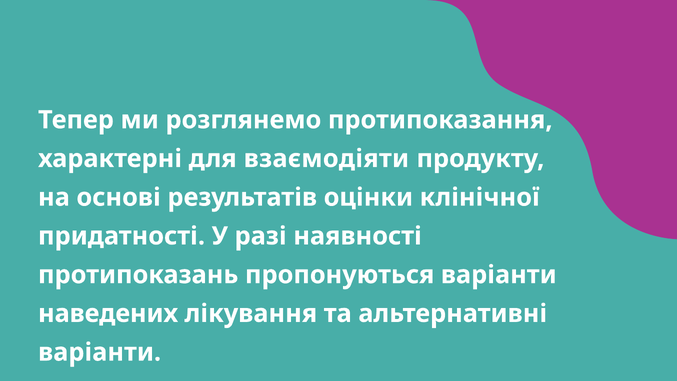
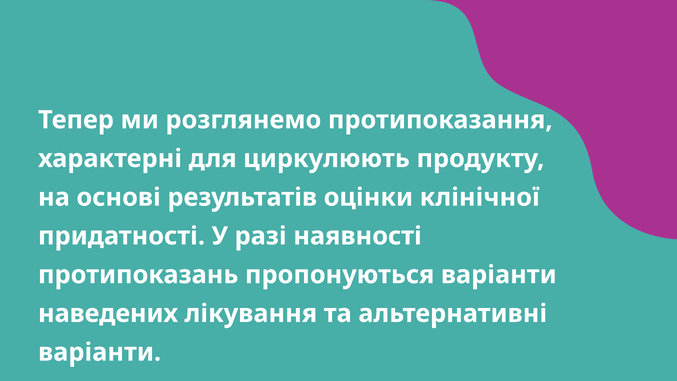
взаємодіяти: взаємодіяти -> циркулюють (327, 159)
